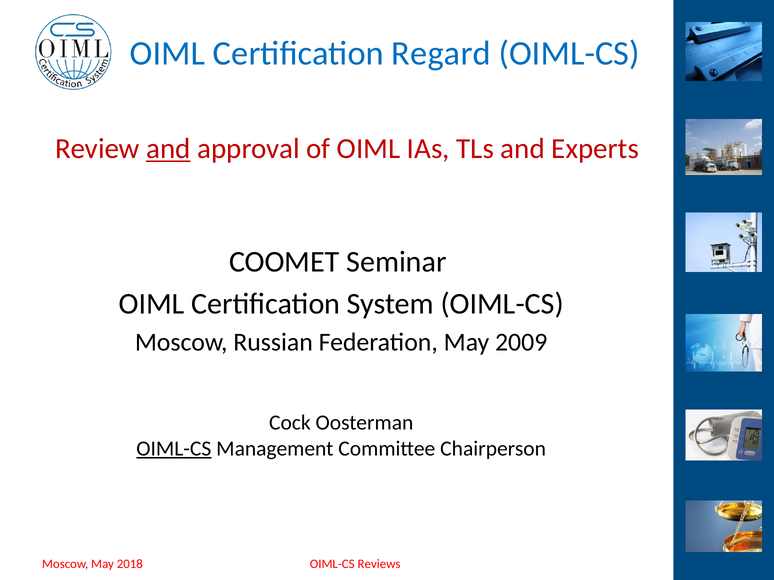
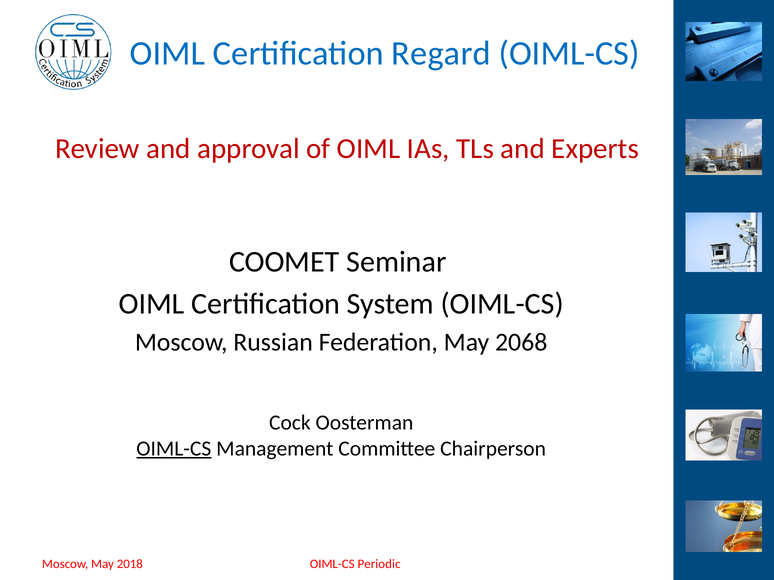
and underline: present -> none (168, 149)
2009: 2009 -> 2068 (521, 343)
Reviews: Reviews -> Periodic (379, 564)
